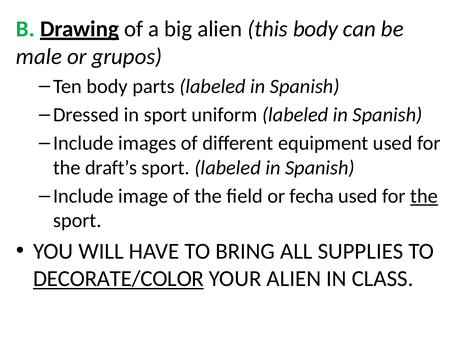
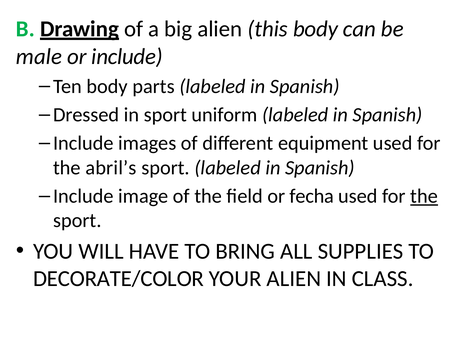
or grupos: grupos -> include (127, 56)
draft’s: draft’s -> abril’s (111, 168)
DECORATE/COLOR underline: present -> none (119, 278)
